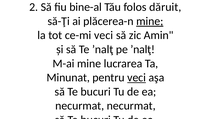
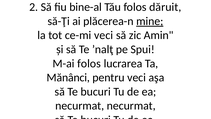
pe ʼnalţ: ʼnalţ -> Spui (143, 49)
M-ai mine: mine -> folos (89, 63)
Minunat: Minunat -> Mănânci (68, 77)
veci underline: present -> none (137, 77)
